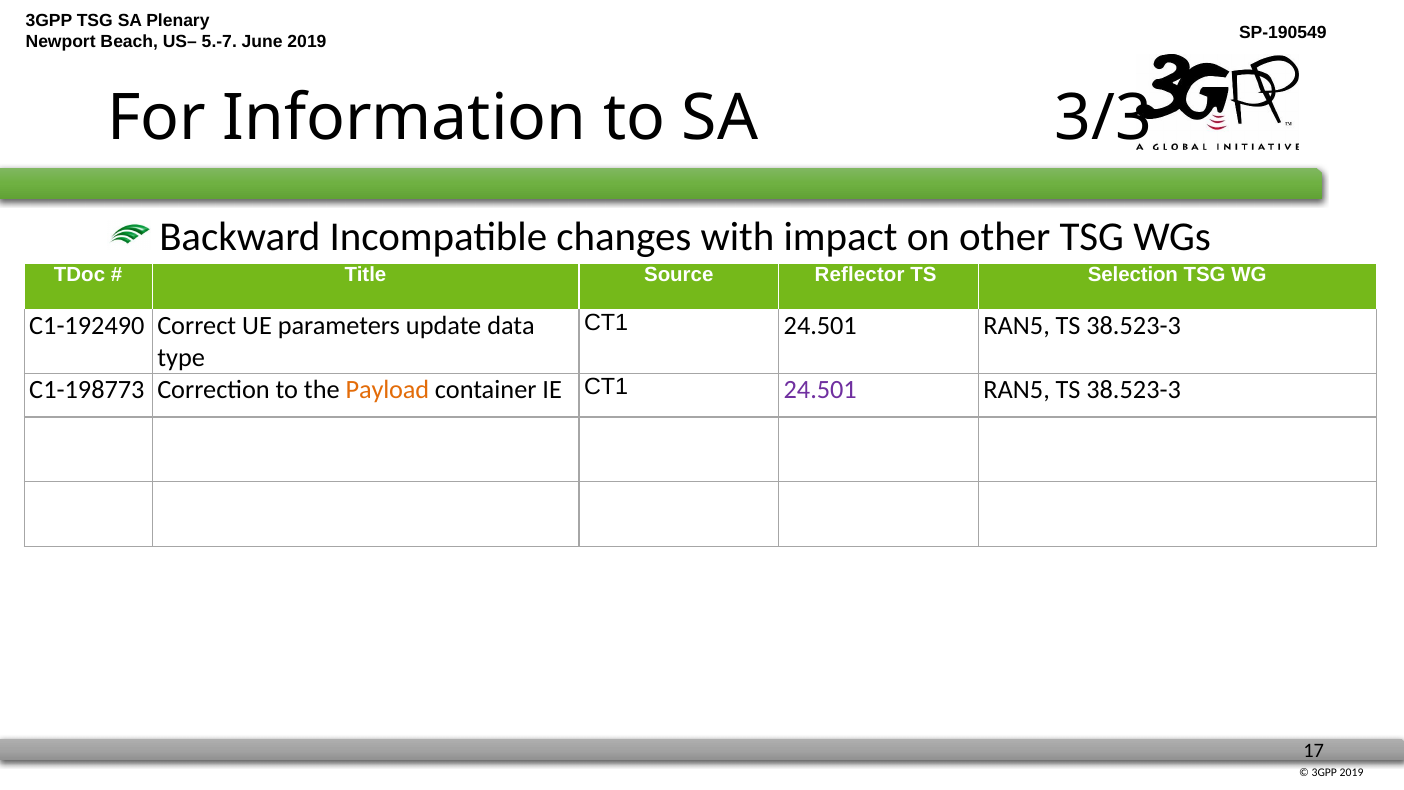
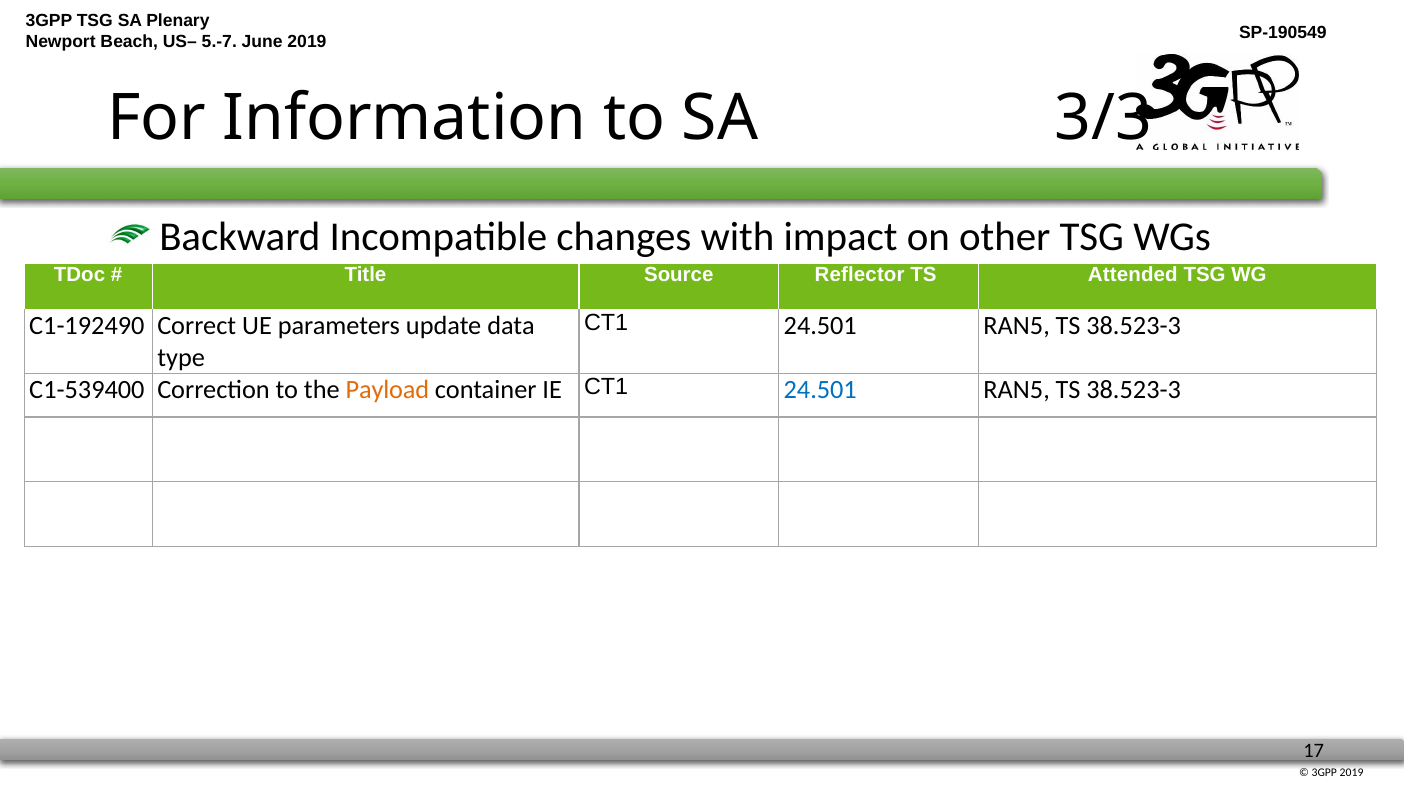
Selection: Selection -> Attended (1133, 275)
C1-198773: C1-198773 -> C1-539400 (87, 390)
24.501 colour: purple -> blue (820, 390)
